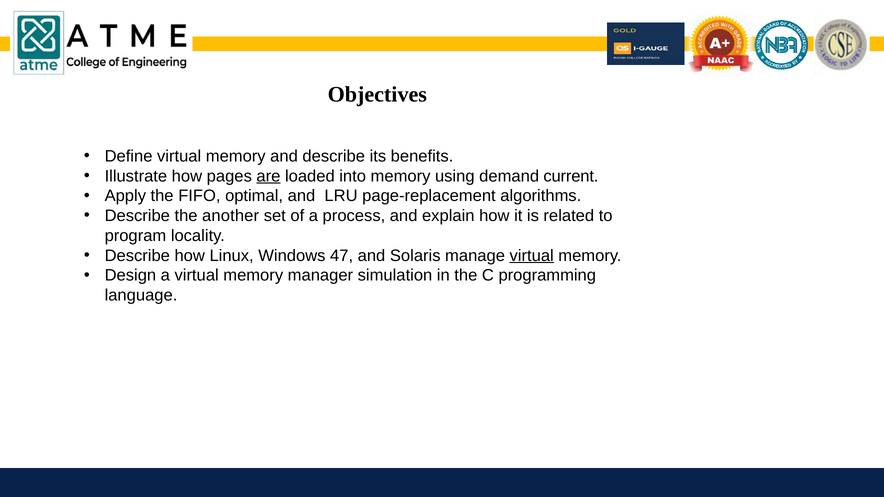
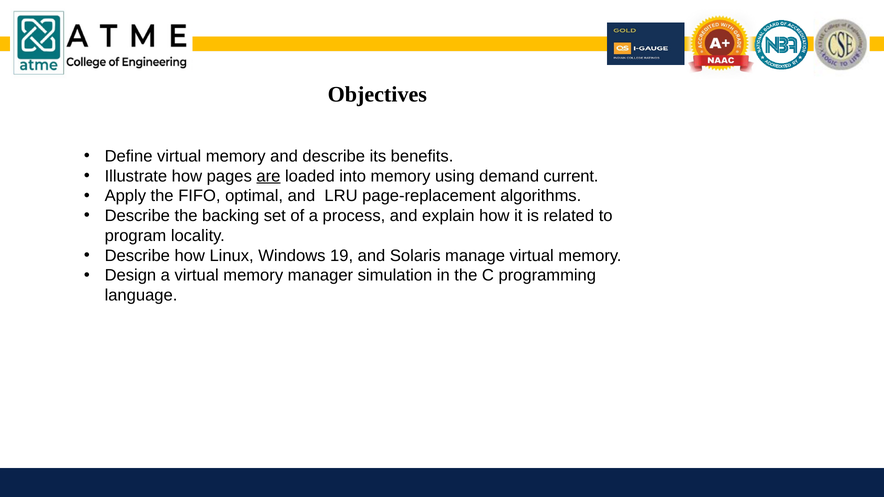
another: another -> backing (231, 216)
47: 47 -> 19 (342, 256)
virtual underline: present -> none (532, 256)
